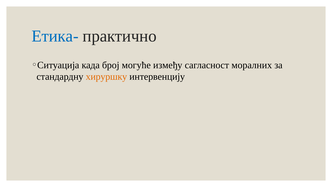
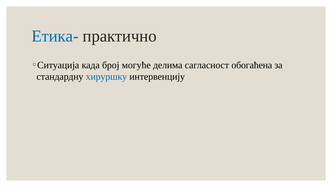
између: између -> делима (168, 65)
моралних: моралних -> обогаћена (252, 65)
хируршку colour: orange -> blue (106, 77)
